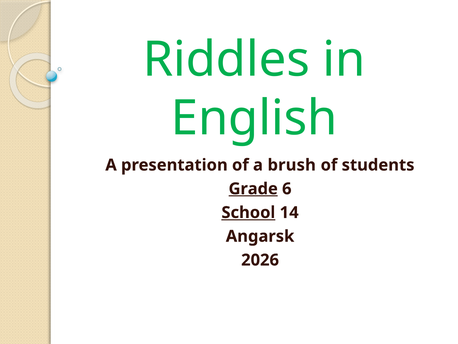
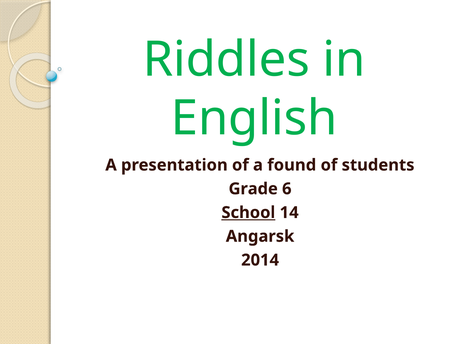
brush: brush -> found (292, 165)
Grade underline: present -> none (253, 189)
2026: 2026 -> 2014 (260, 260)
